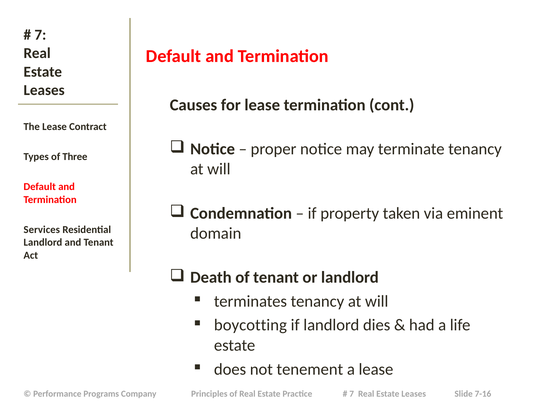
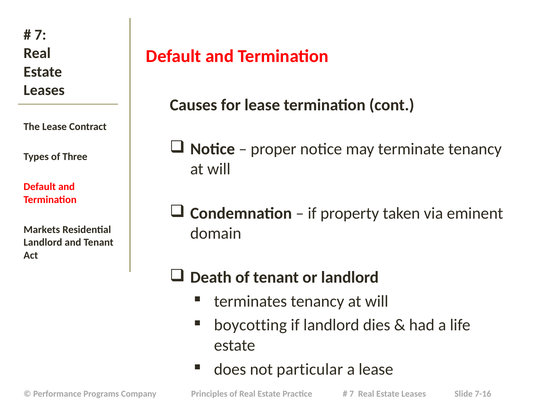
Services: Services -> Markets (42, 230)
tenement: tenement -> particular (310, 369)
